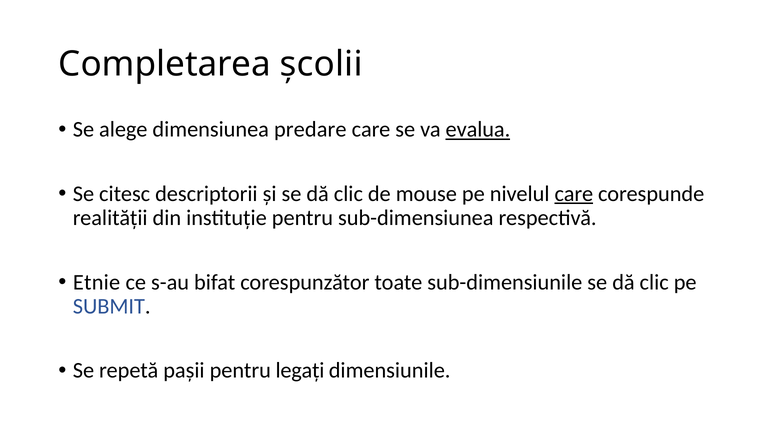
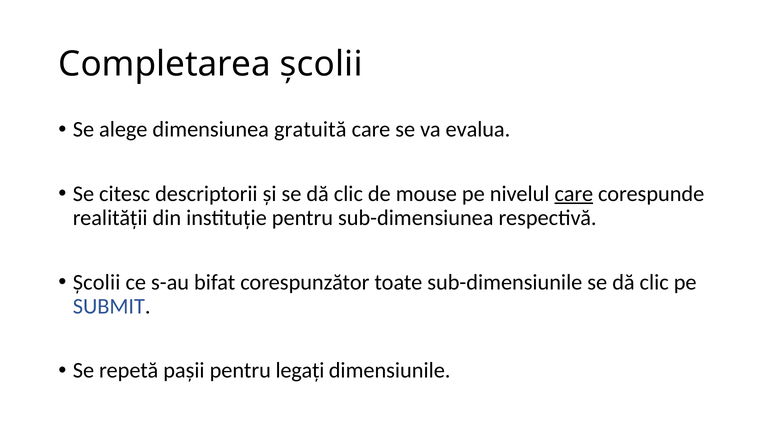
predare: predare -> gratuită (310, 130)
evalua underline: present -> none (478, 130)
Etnie: Etnie -> Școlii (97, 282)
